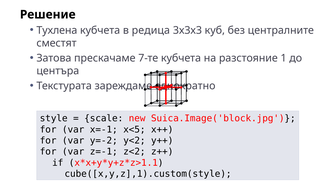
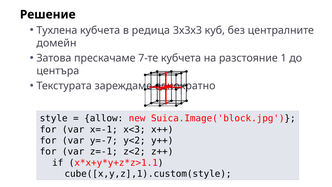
сместят: сместят -> домейн (56, 43)
scale: scale -> allow (104, 118)
x<5: x<5 -> x<3 (134, 129)
y=-2: y=-2 -> y=-7 (104, 140)
